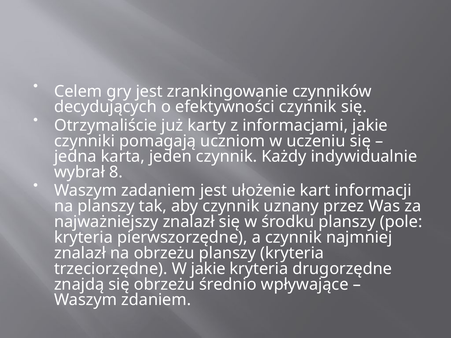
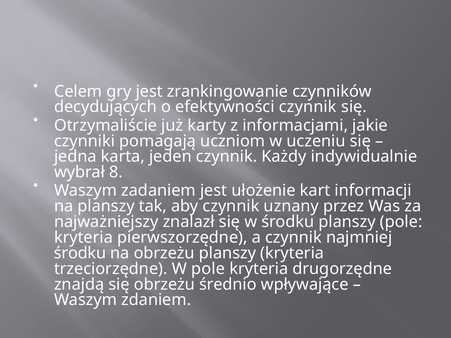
znalazł: znalazł -> środku (80, 253)
W jakie: jakie -> pole (208, 269)
